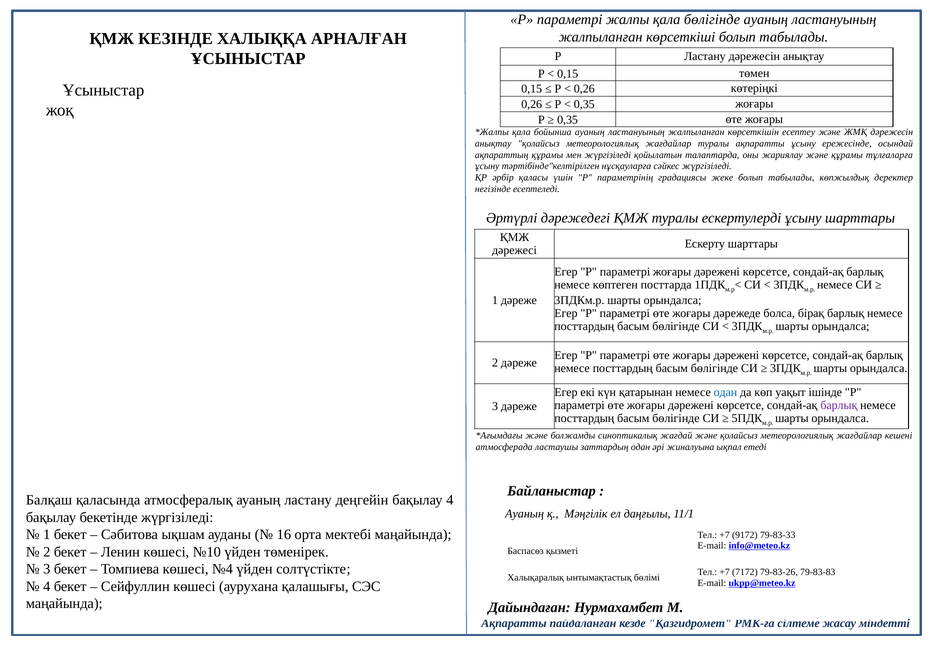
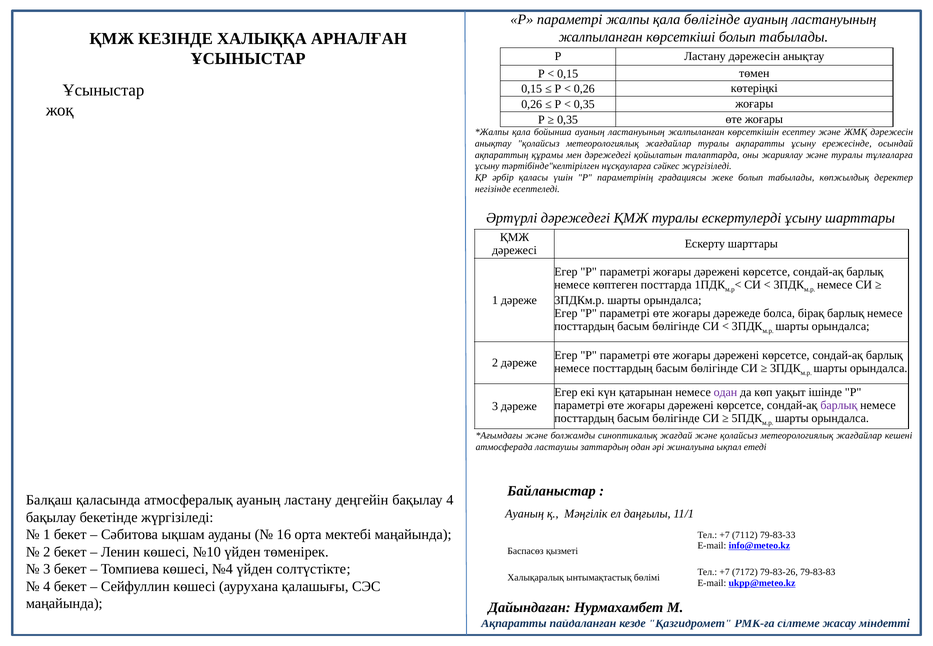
мен жүргізіледі: жүргізіледі -> дәрежедегі (608, 155)
және құрамы: құрамы -> туралы (847, 155)
одан colour: blue -> purple (725, 392)
9172: 9172 -> 7112 (745, 535)
